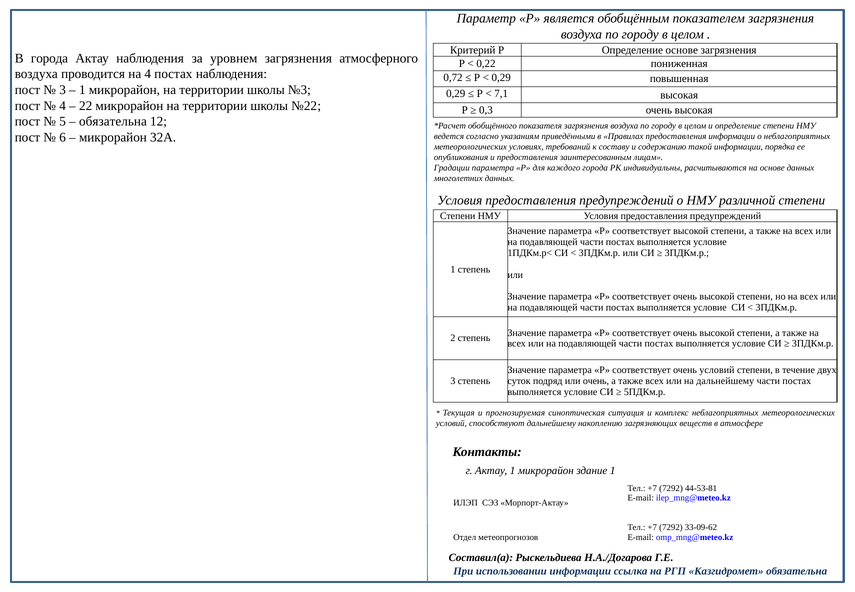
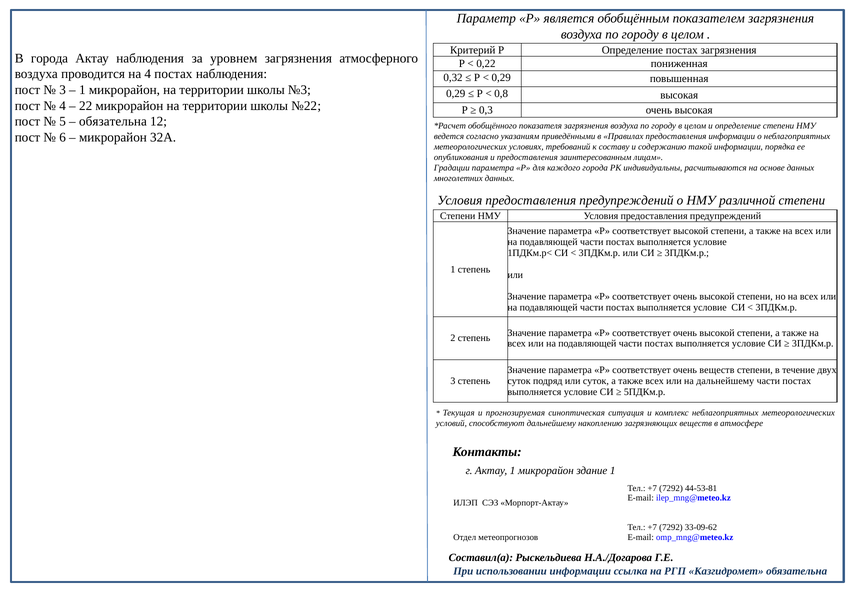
Определение основе: основе -> постах (682, 50)
0,72: 0,72 -> 0,32 (453, 78)
7,1: 7,1 -> 0,8 (501, 94)
очень условий: условий -> веществ (717, 370)
или очень: очень -> суток (596, 381)
